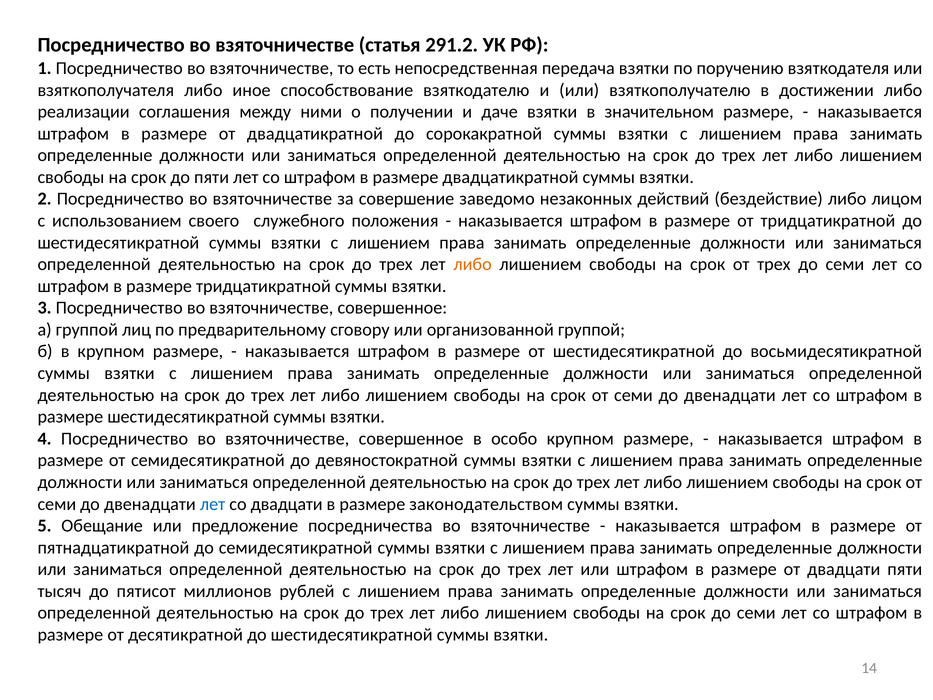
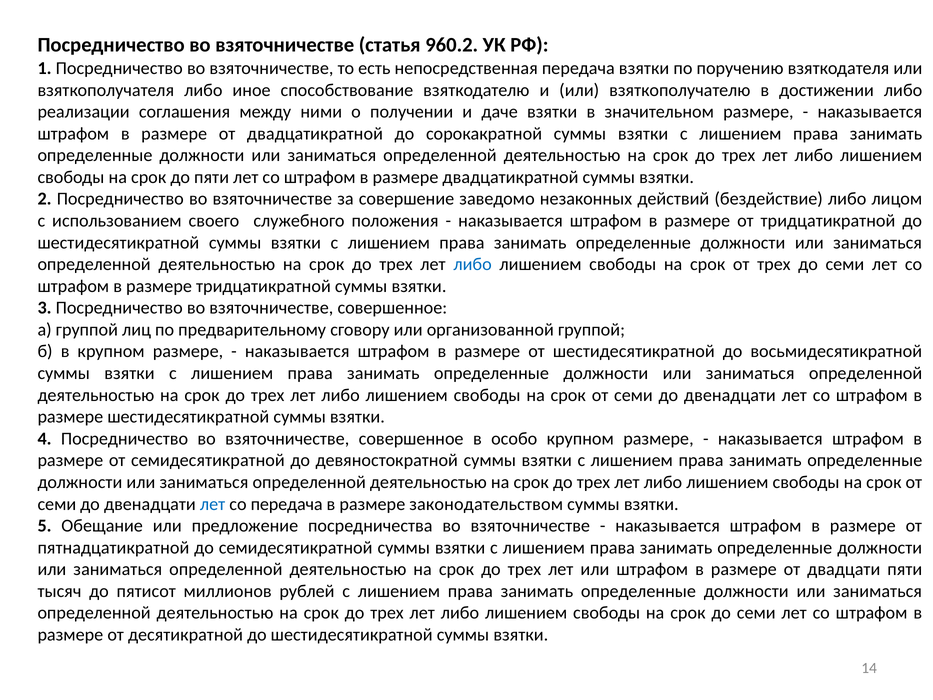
291.2: 291.2 -> 960.2 (452, 45)
либо colour: orange -> blue (473, 264)
со двадцати: двадцати -> передача (287, 504)
